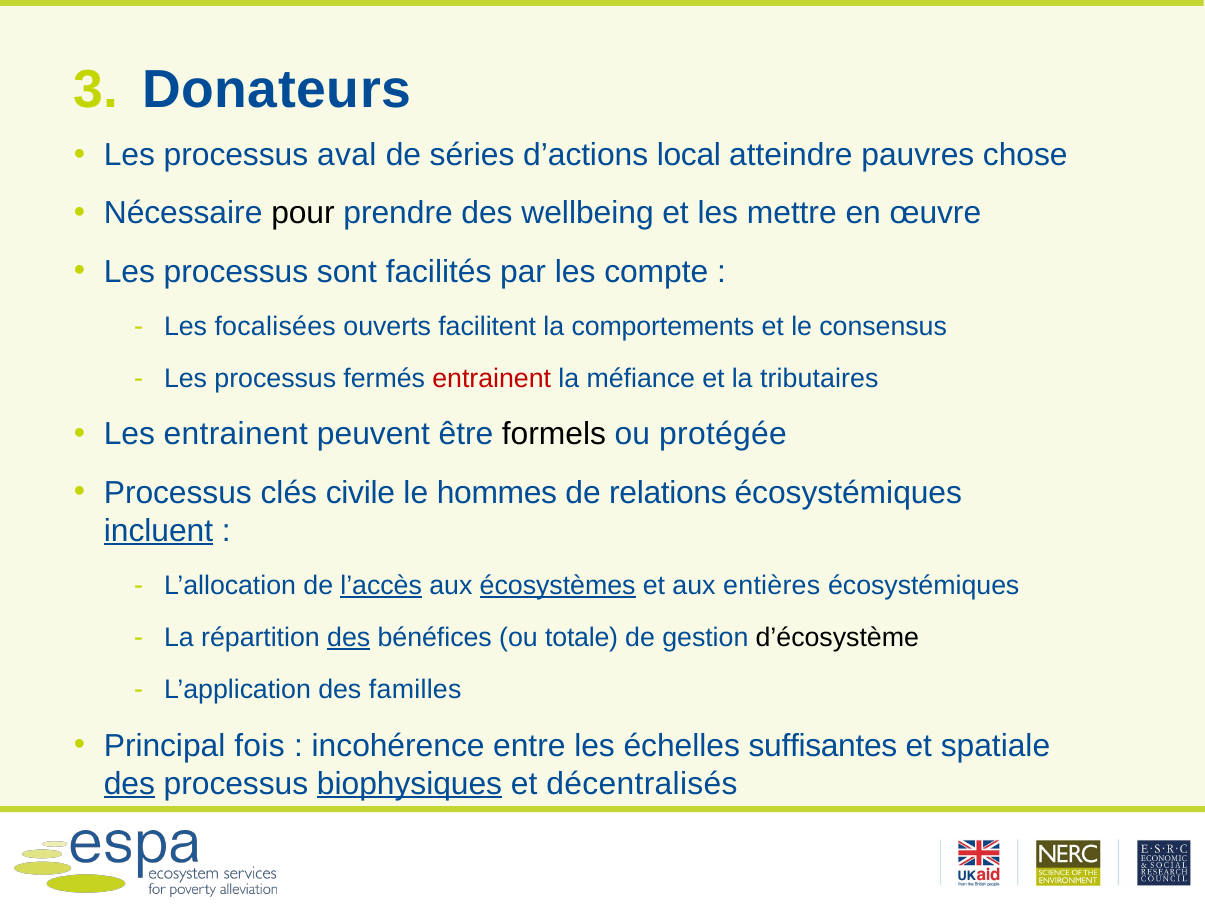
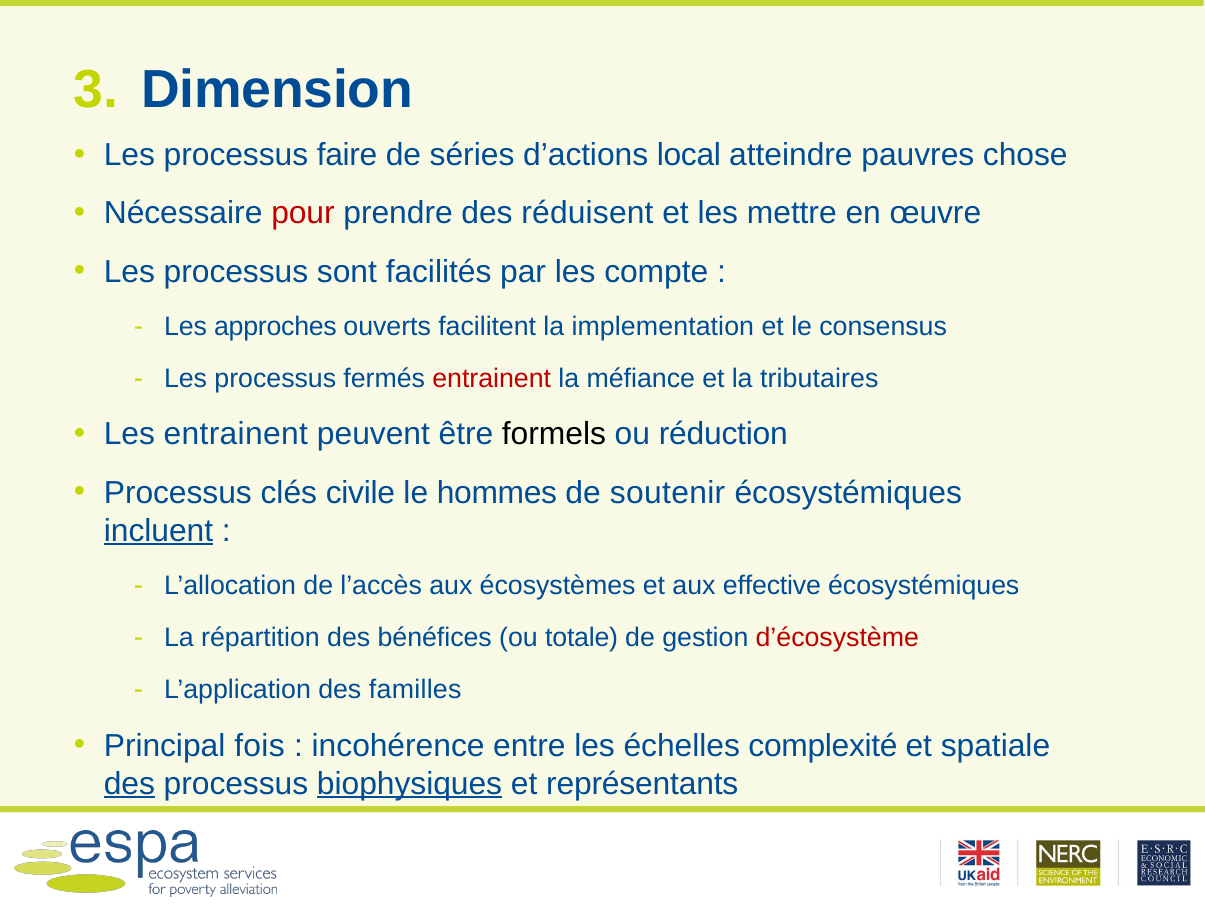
Donateurs: Donateurs -> Dimension (277, 90)
aval: aval -> faire (347, 155)
pour colour: black -> red (303, 213)
wellbeing: wellbeing -> réduisent (587, 213)
focalisées: focalisées -> approches (275, 326)
comportements: comportements -> implementation (663, 326)
protégée: protégée -> réduction (723, 434)
relations: relations -> soutenir (668, 492)
l’accès underline: present -> none (381, 585)
écosystèmes underline: present -> none (558, 585)
entières: entières -> effective (772, 585)
des underline: present -> none (349, 638)
d’écosystème colour: black -> red (837, 638)
suffisantes: suffisantes -> complexité (823, 745)
décentralisés: décentralisés -> représentants (642, 783)
